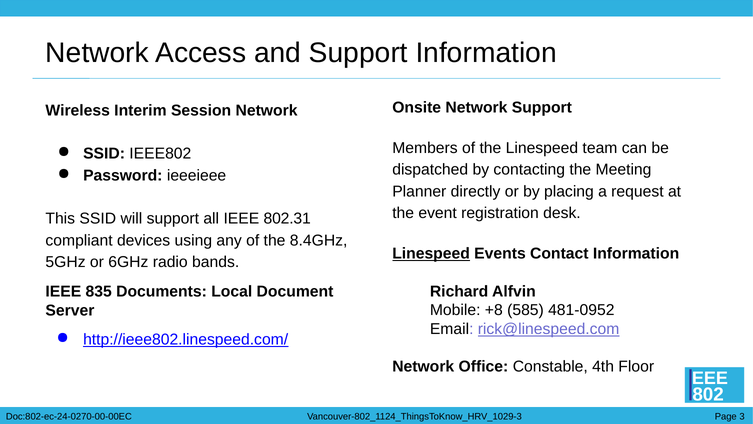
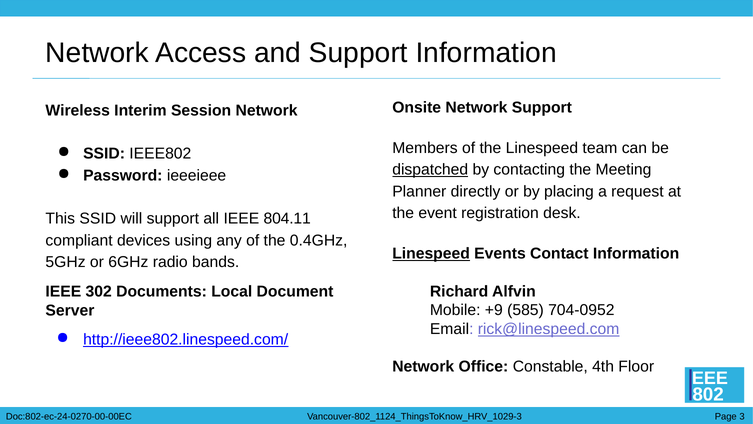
dispatched underline: none -> present (430, 170)
802.31: 802.31 -> 804.11 (287, 219)
8.4GHz: 8.4GHz -> 0.4GHz (319, 240)
835: 835 -> 302 (99, 291)
+8: +8 -> +9 (494, 310)
481-0952: 481-0952 -> 704-0952 (581, 310)
